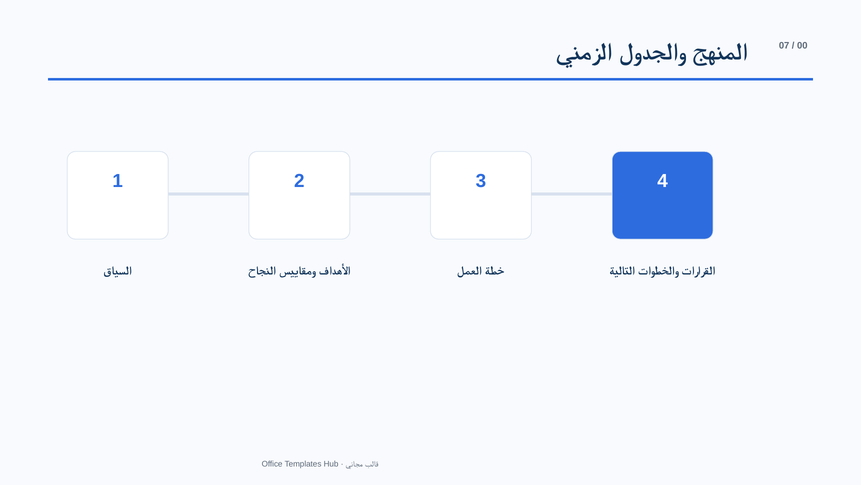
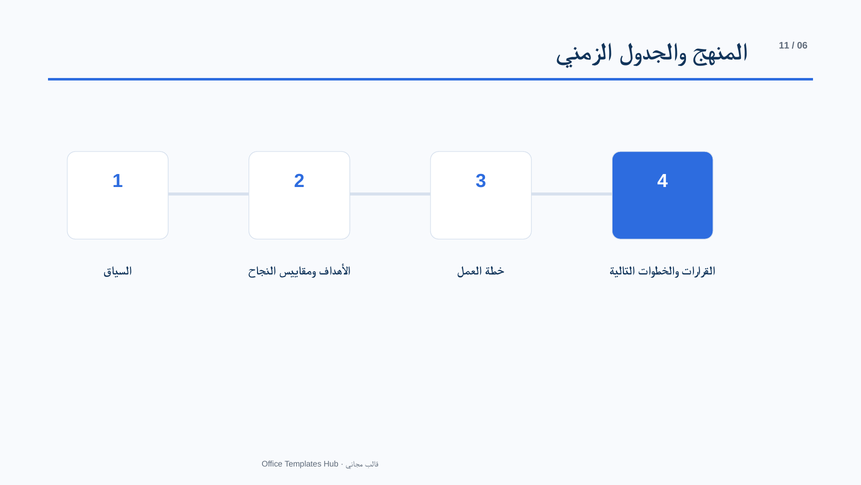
07: 07 -> 11 (784, 46)
00: 00 -> 06 (802, 46)
